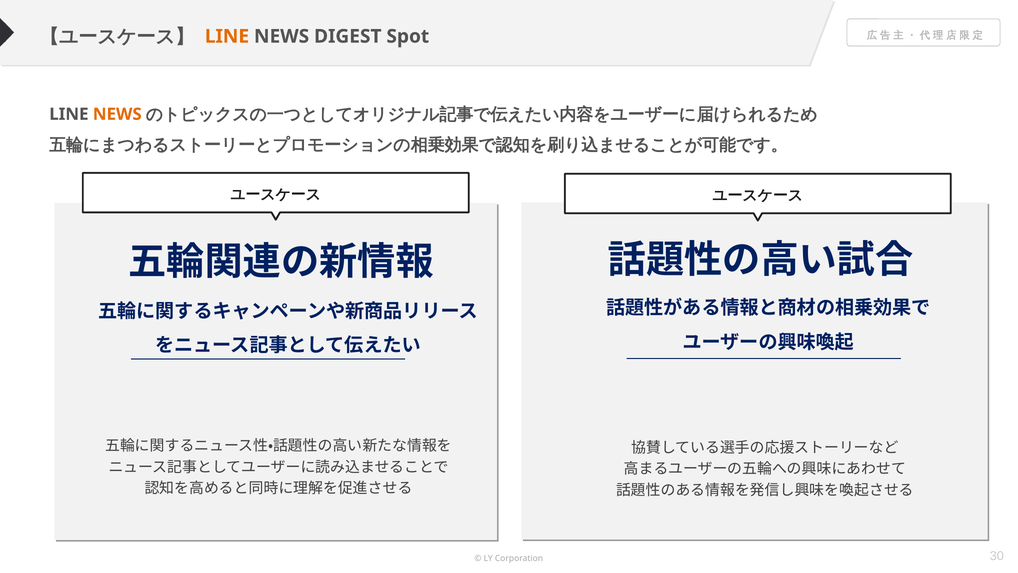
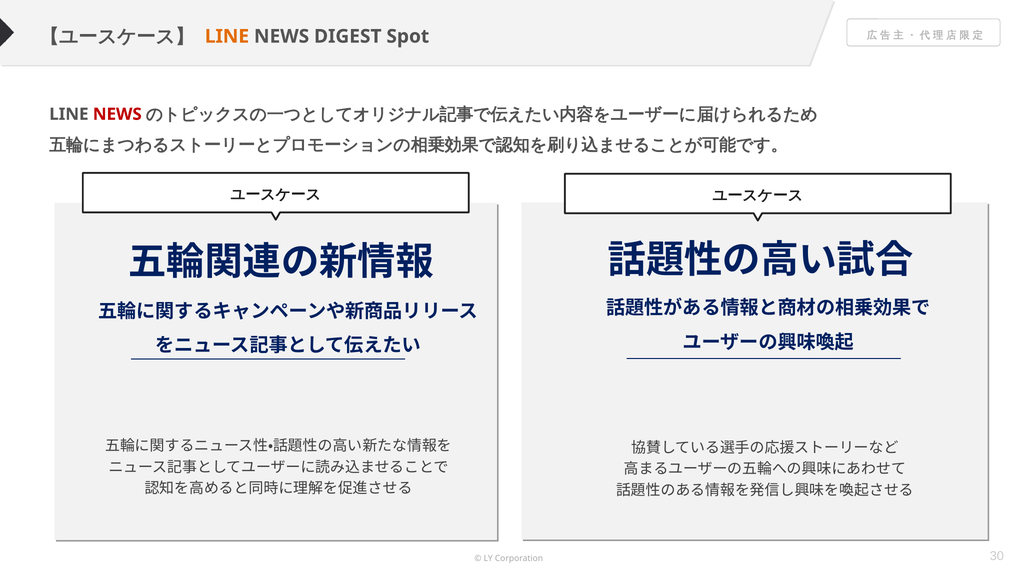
NEWS colour: orange -> red (117, 114)
